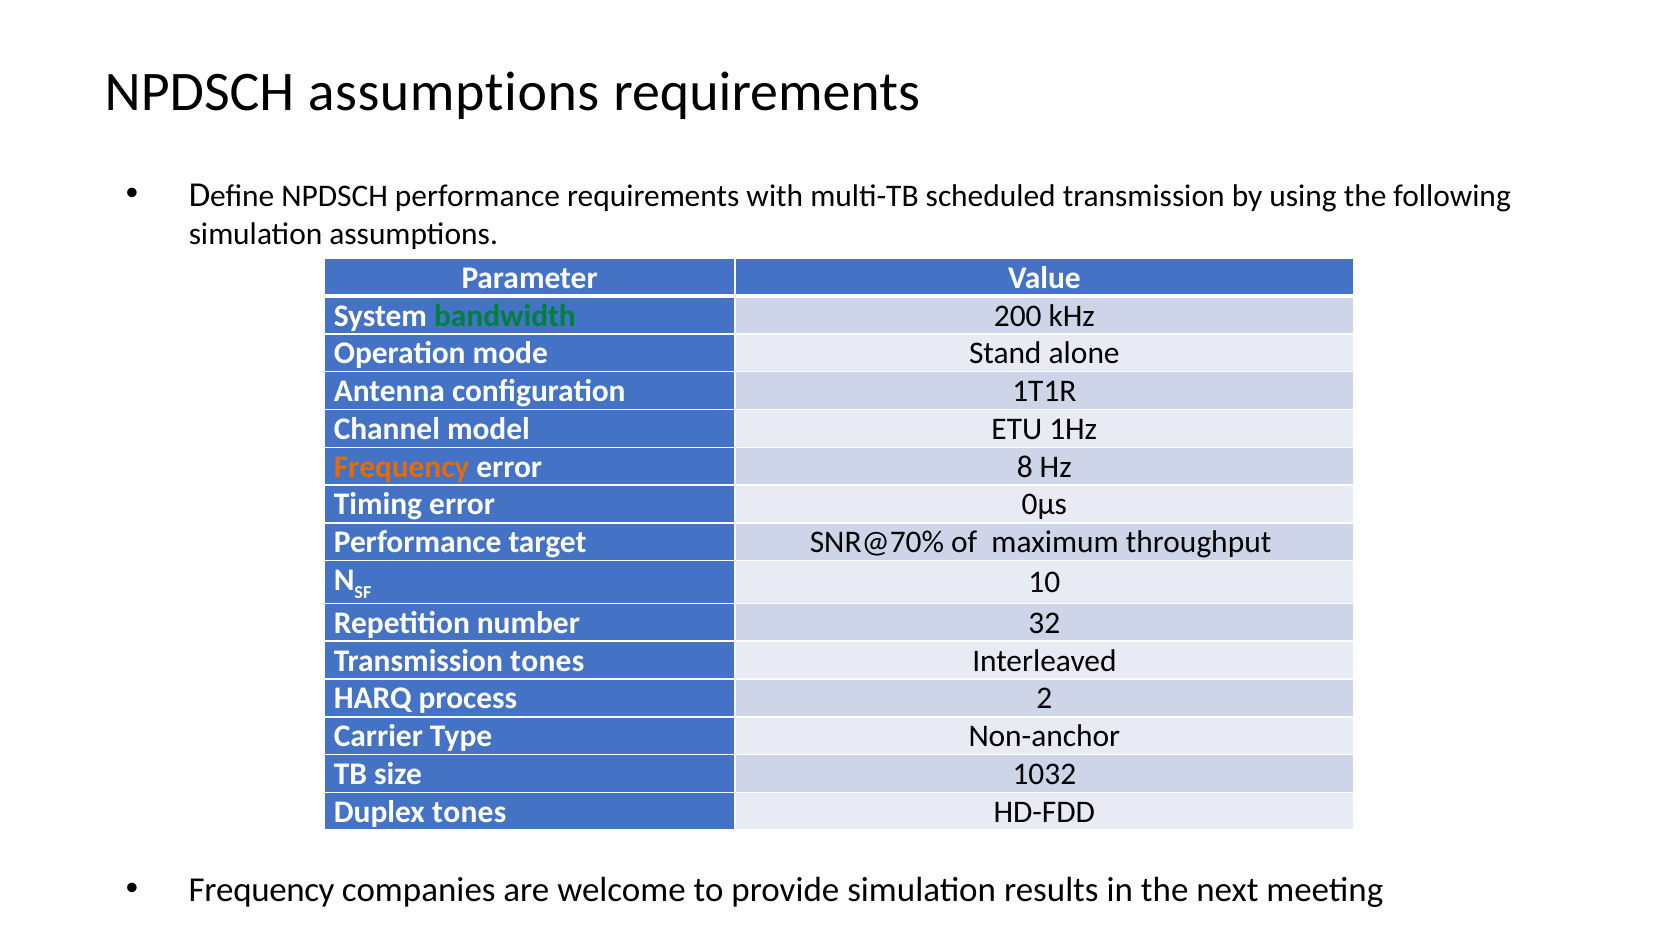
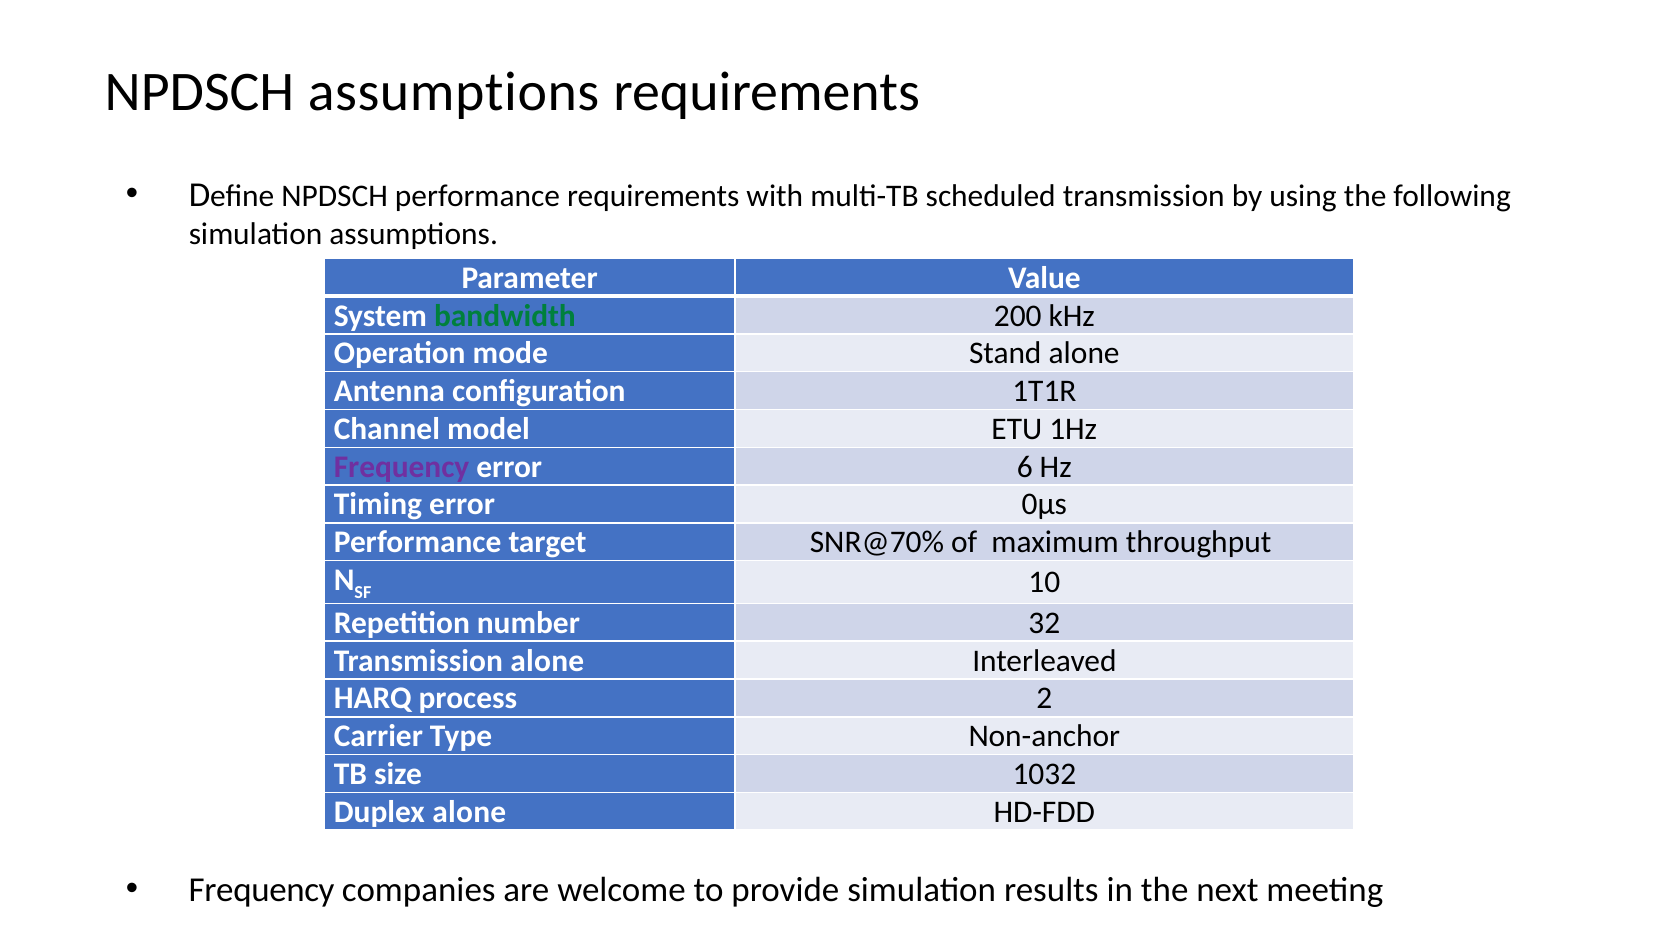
Frequency colour: orange -> purple (402, 467)
8: 8 -> 6 (1025, 467)
Transmission tones: tones -> alone (547, 661)
Duplex tones: tones -> alone (469, 812)
